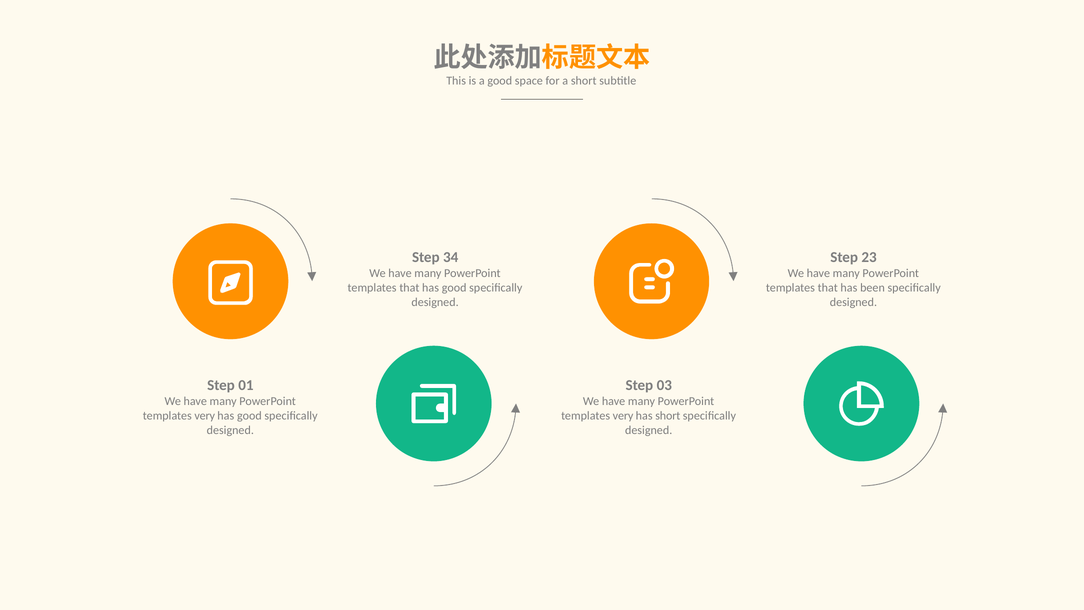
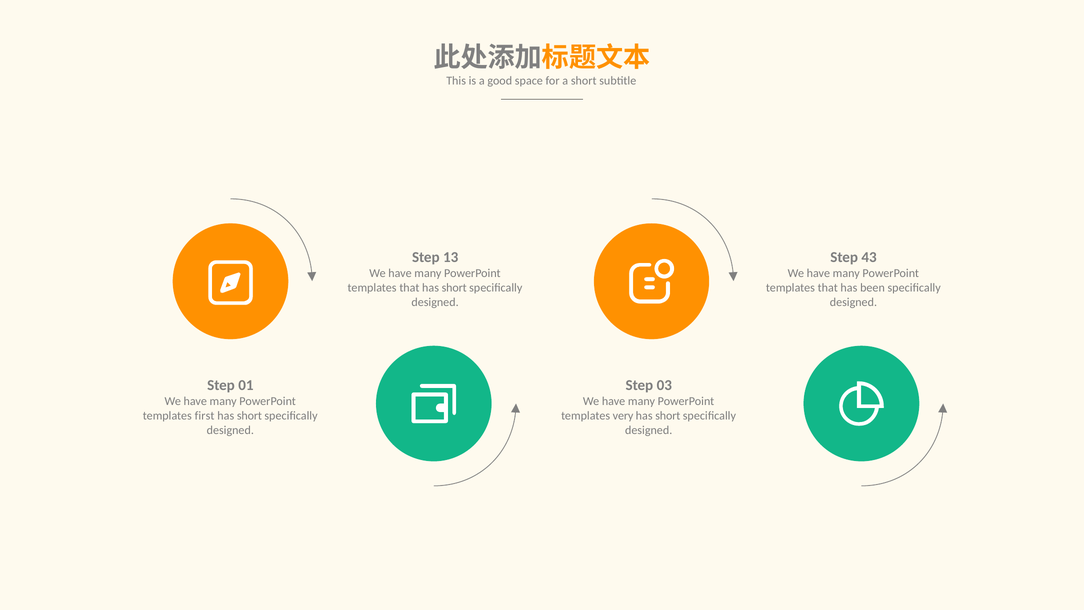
34: 34 -> 13 (451, 257)
23: 23 -> 43 (869, 257)
that has good: good -> short (454, 288)
very: very -> first (205, 416)
good: good -> short (249, 416)
